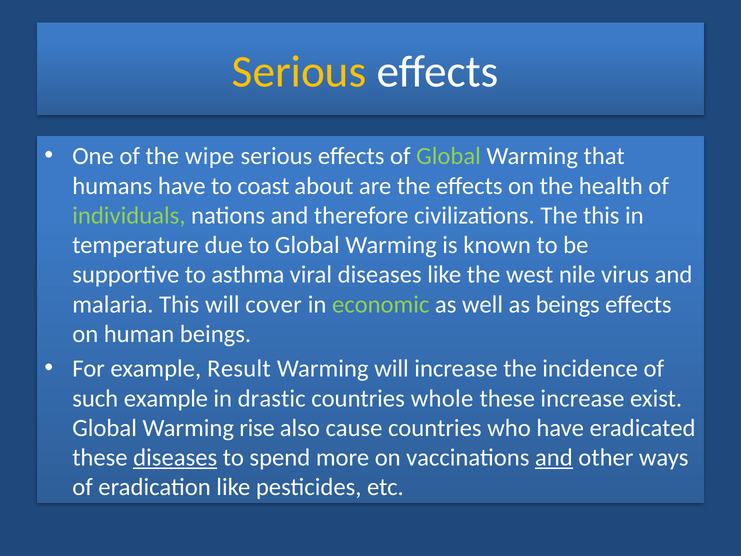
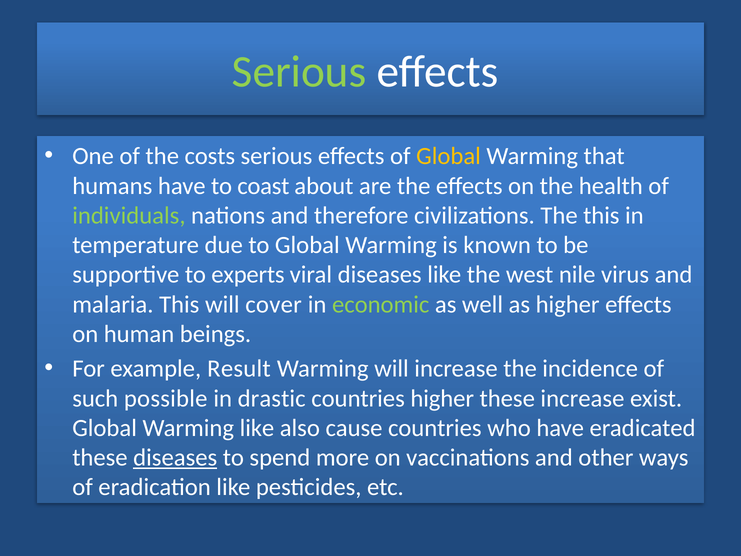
Serious colour: yellow -> light green (299, 72)
wipe: wipe -> costs (210, 156)
Global colour: light green -> yellow (449, 156)
asthma: asthma -> experts (248, 275)
as beings: beings -> higher (568, 304)
such example: example -> possible (166, 398)
countries whole: whole -> higher (442, 398)
Warming rise: rise -> like (257, 428)
and underline: present -> none (554, 457)
